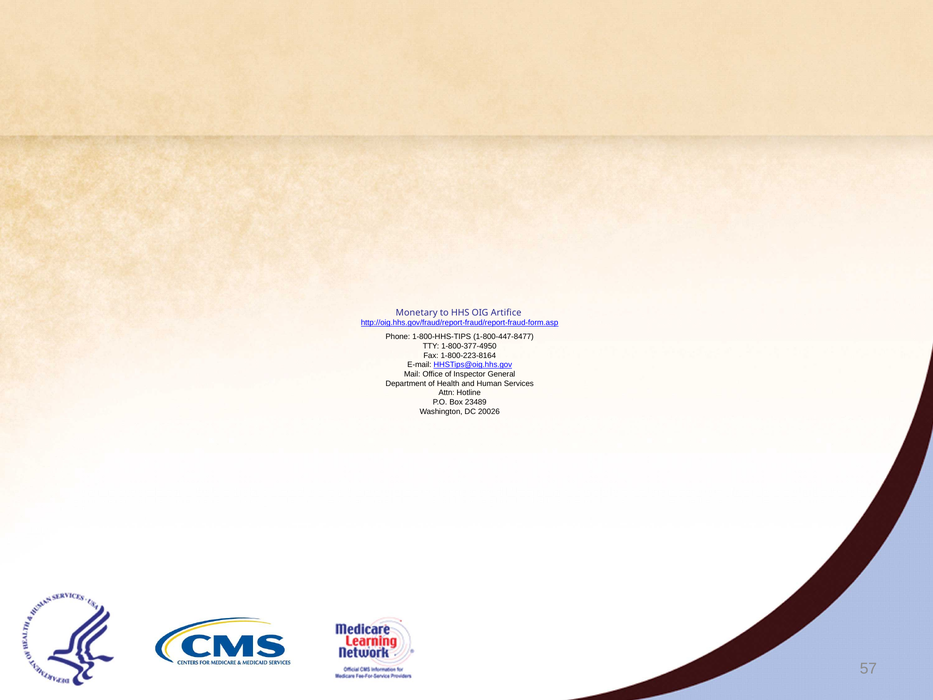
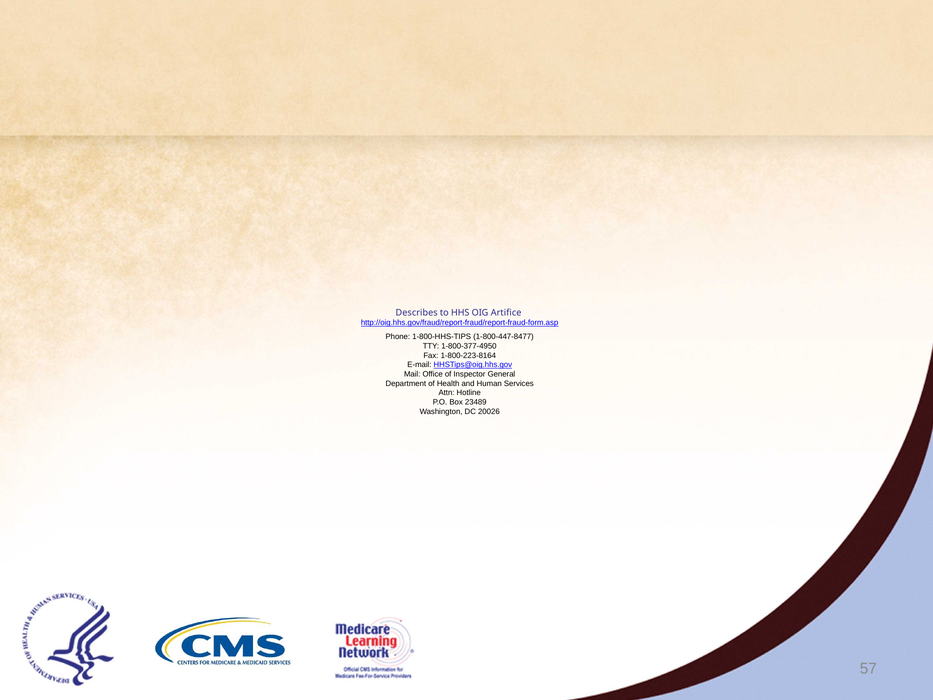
Monetary: Monetary -> Describes (417, 313)
